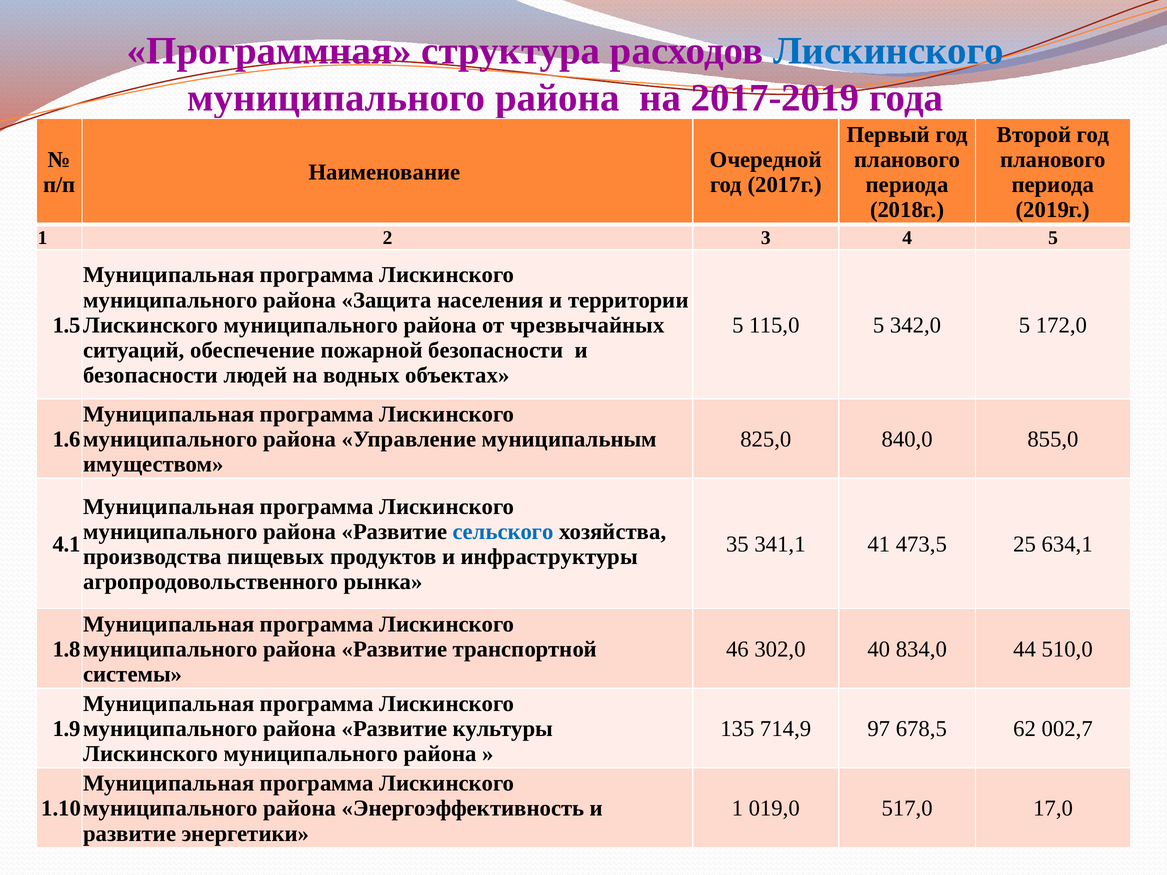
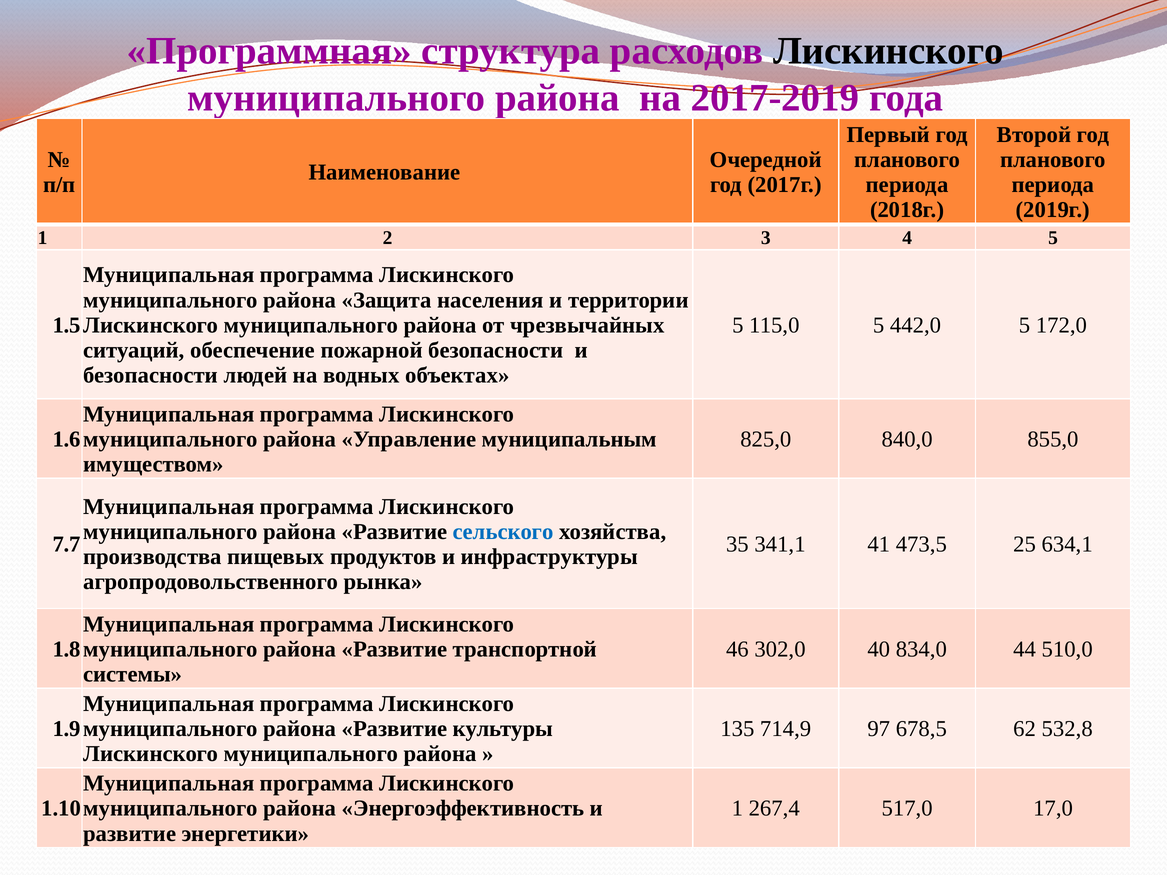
Лискинского colour: blue -> black (888, 51)
342,0: 342,0 -> 442,0 (915, 325)
4.1: 4.1 -> 7.7 (67, 544)
002,7: 002,7 -> 532,8 (1067, 729)
019,0: 019,0 -> 267,4 (774, 809)
